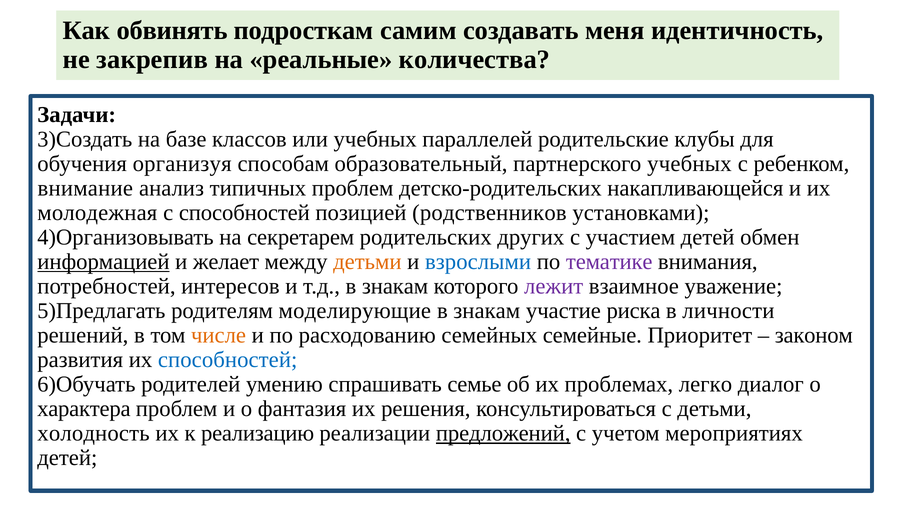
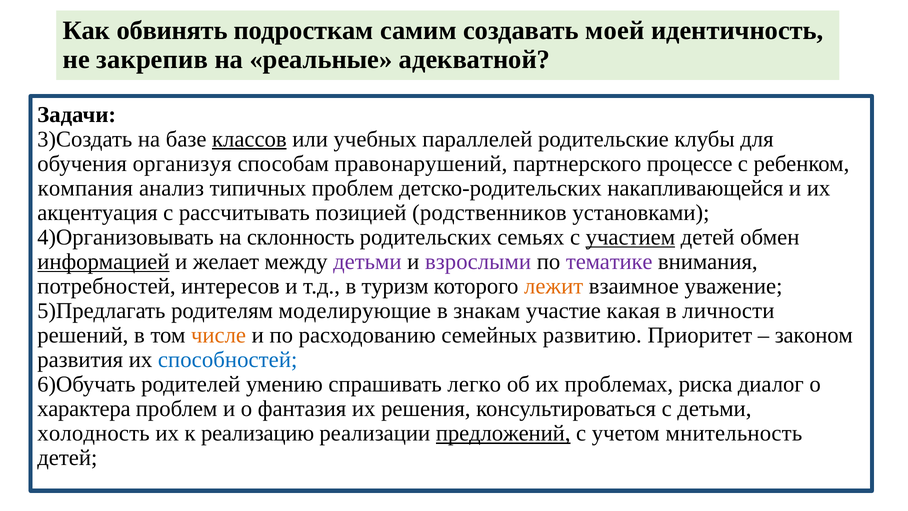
меня: меня -> моей (615, 31)
количества: количества -> адекватной (475, 59)
классов underline: none -> present (249, 139)
образовательный: образовательный -> правонарушений (421, 164)
партнерского учебных: учебных -> процессе (690, 164)
внимание: внимание -> компания (85, 188)
молодежная: молодежная -> акцентуация (97, 213)
с способностей: способностей -> рассчитывать (244, 213)
секретарем: секретарем -> склонность (301, 237)
других: других -> семьях (531, 237)
участием underline: none -> present (630, 237)
детьми colour: orange -> purple (367, 262)
взрослыми colour: blue -> purple (478, 262)
т.д в знакам: знакам -> туризм (395, 286)
лежит colour: purple -> orange (554, 286)
риска: риска -> какая (633, 311)
семейные: семейные -> развитию (592, 335)
семье: семье -> легко (474, 384)
легко: легко -> риска (706, 384)
мероприятиях: мероприятиях -> мнительность (734, 433)
